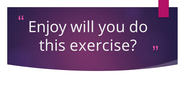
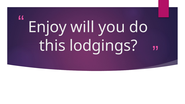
exercise: exercise -> lodgings (103, 46)
